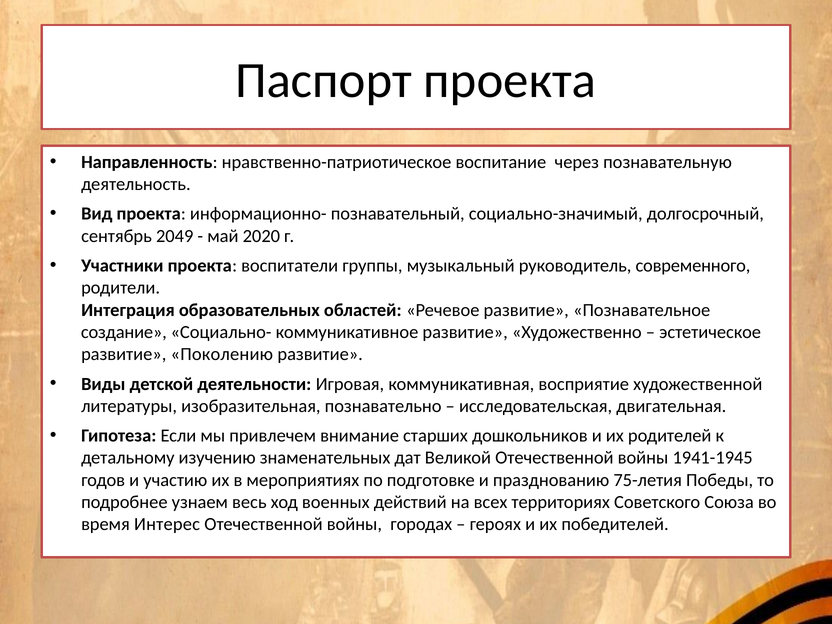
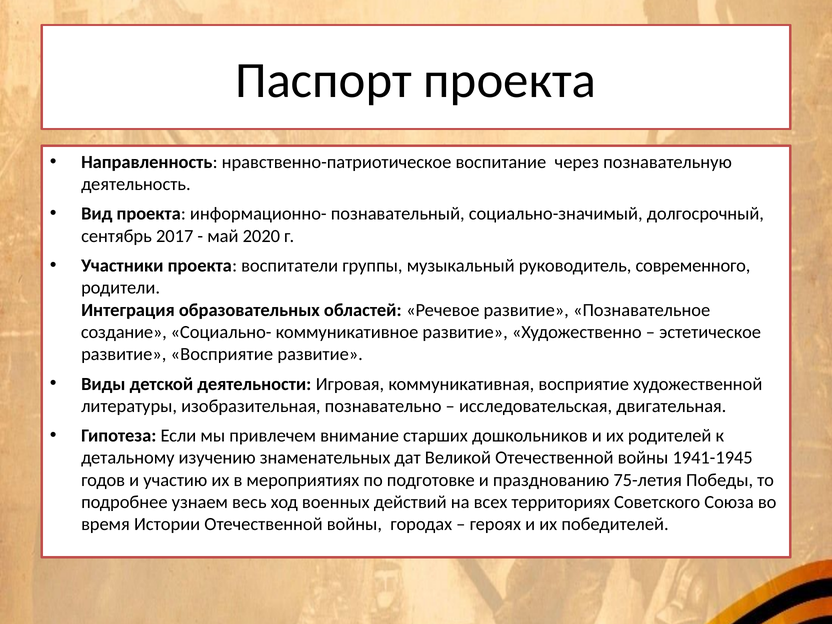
2049: 2049 -> 2017 (175, 236)
развитие Поколению: Поколению -> Восприятие (222, 354)
Интерес: Интерес -> Истории (167, 524)
